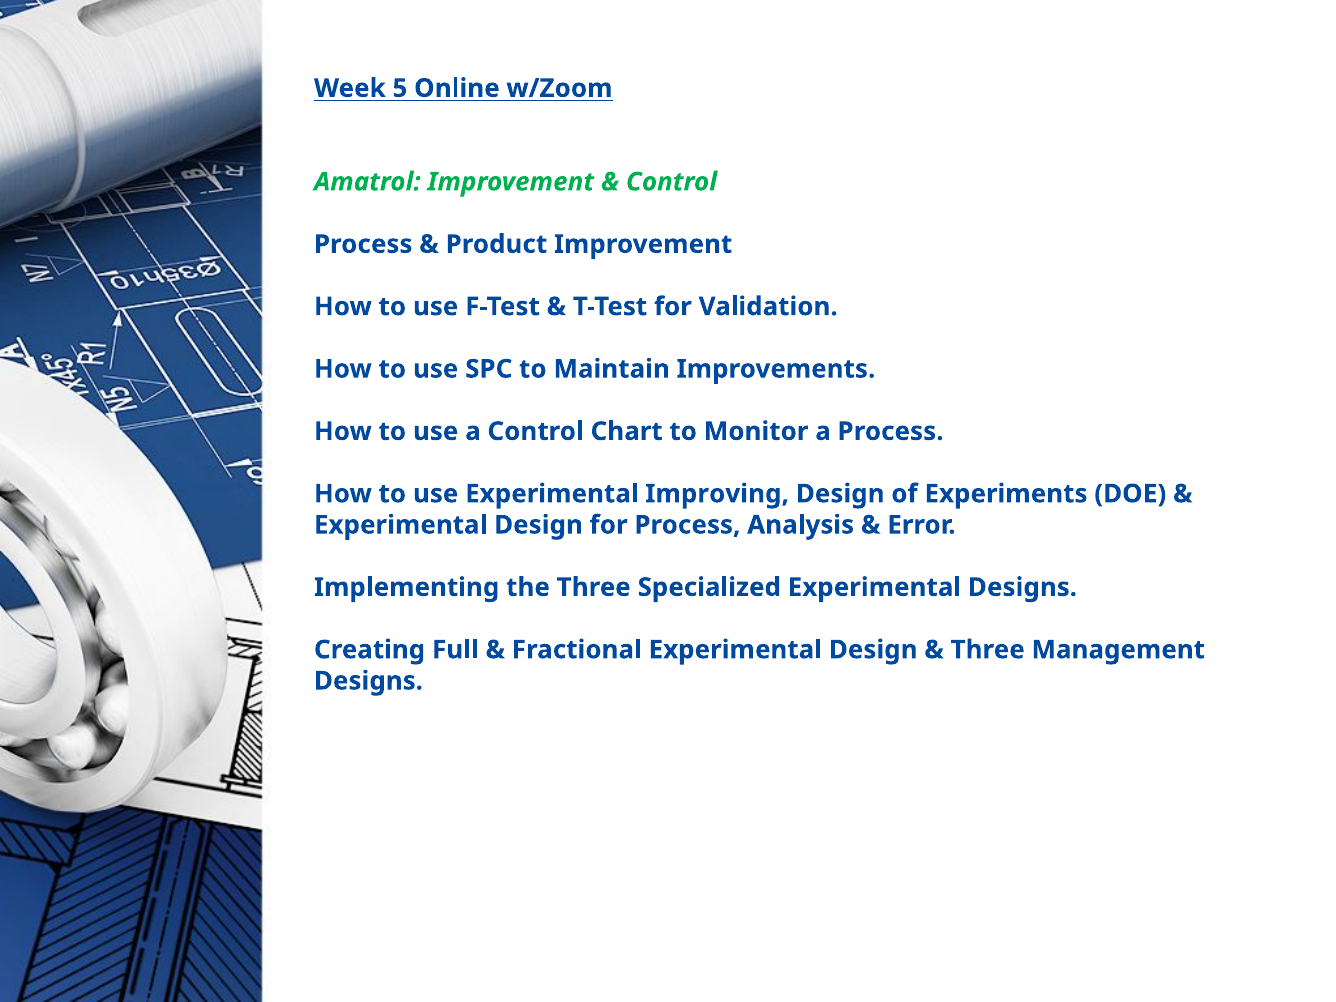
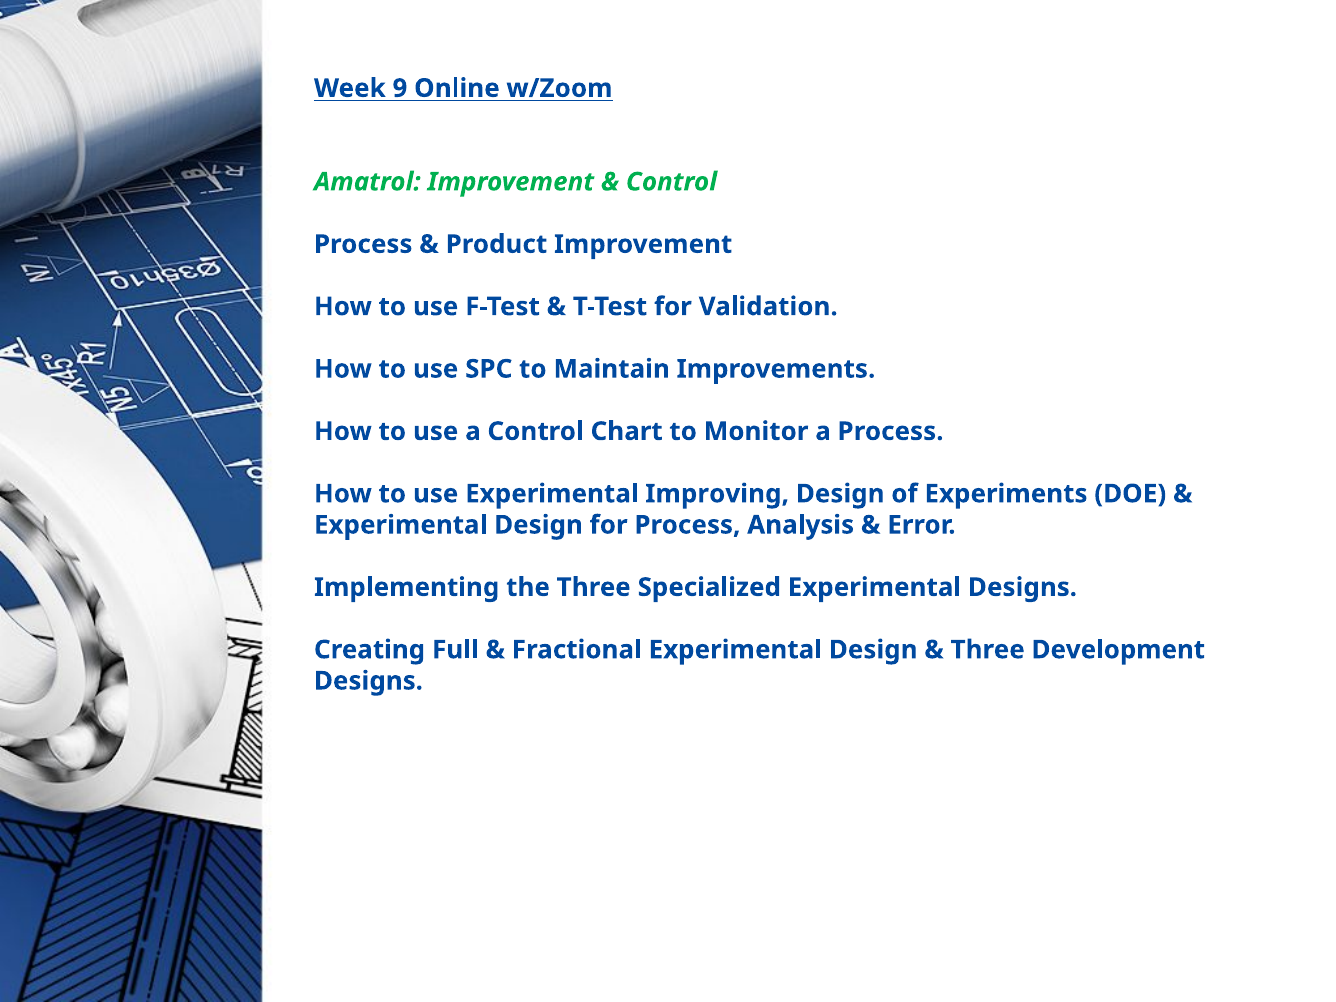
5: 5 -> 9 (400, 88)
Management: Management -> Development (1118, 650)
